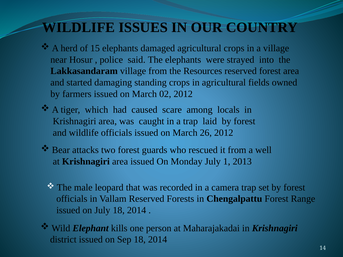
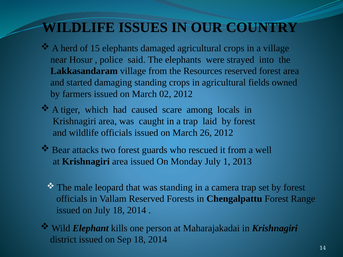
was recorded: recorded -> standing (176, 188)
